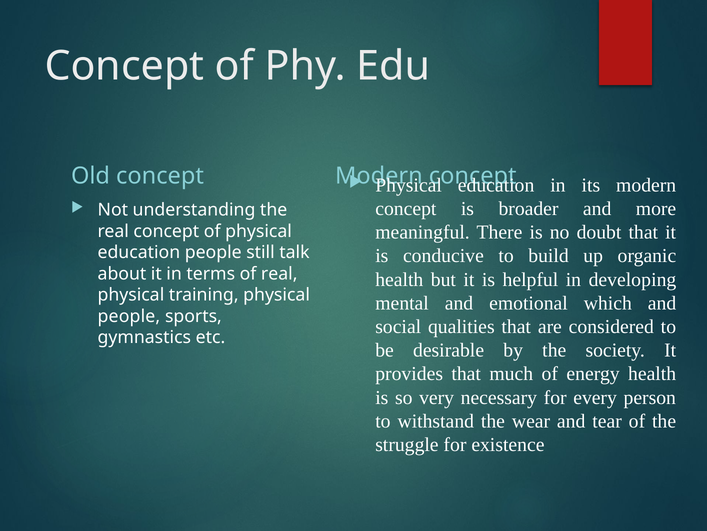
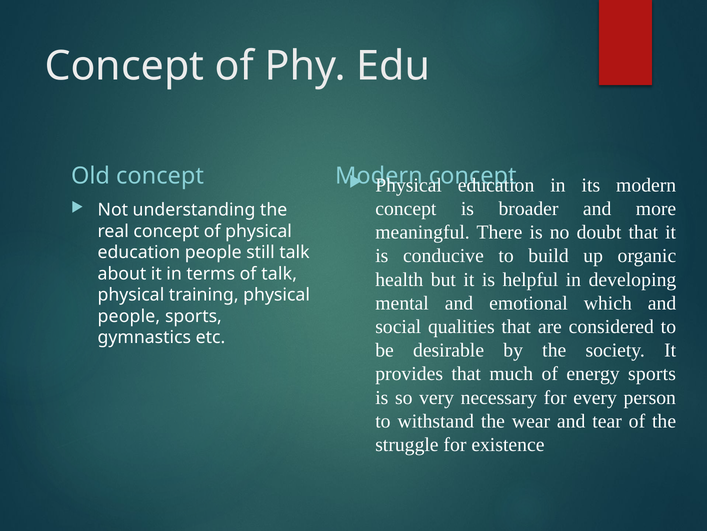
of real: real -> talk (279, 273)
energy health: health -> sports (652, 373)
